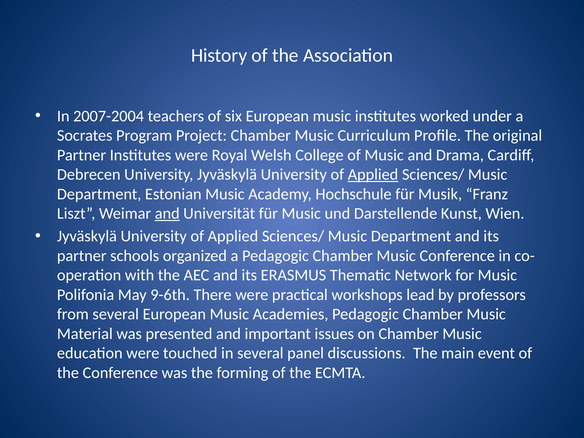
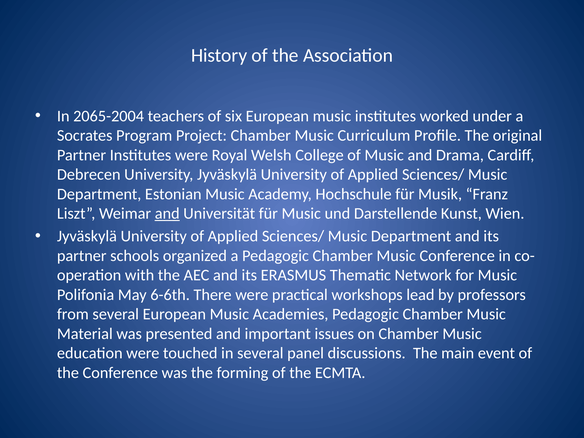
2007-2004: 2007-2004 -> 2065-2004 (109, 116)
Applied underline: present -> none (373, 175)
9-6th: 9-6th -> 6-6th (170, 295)
